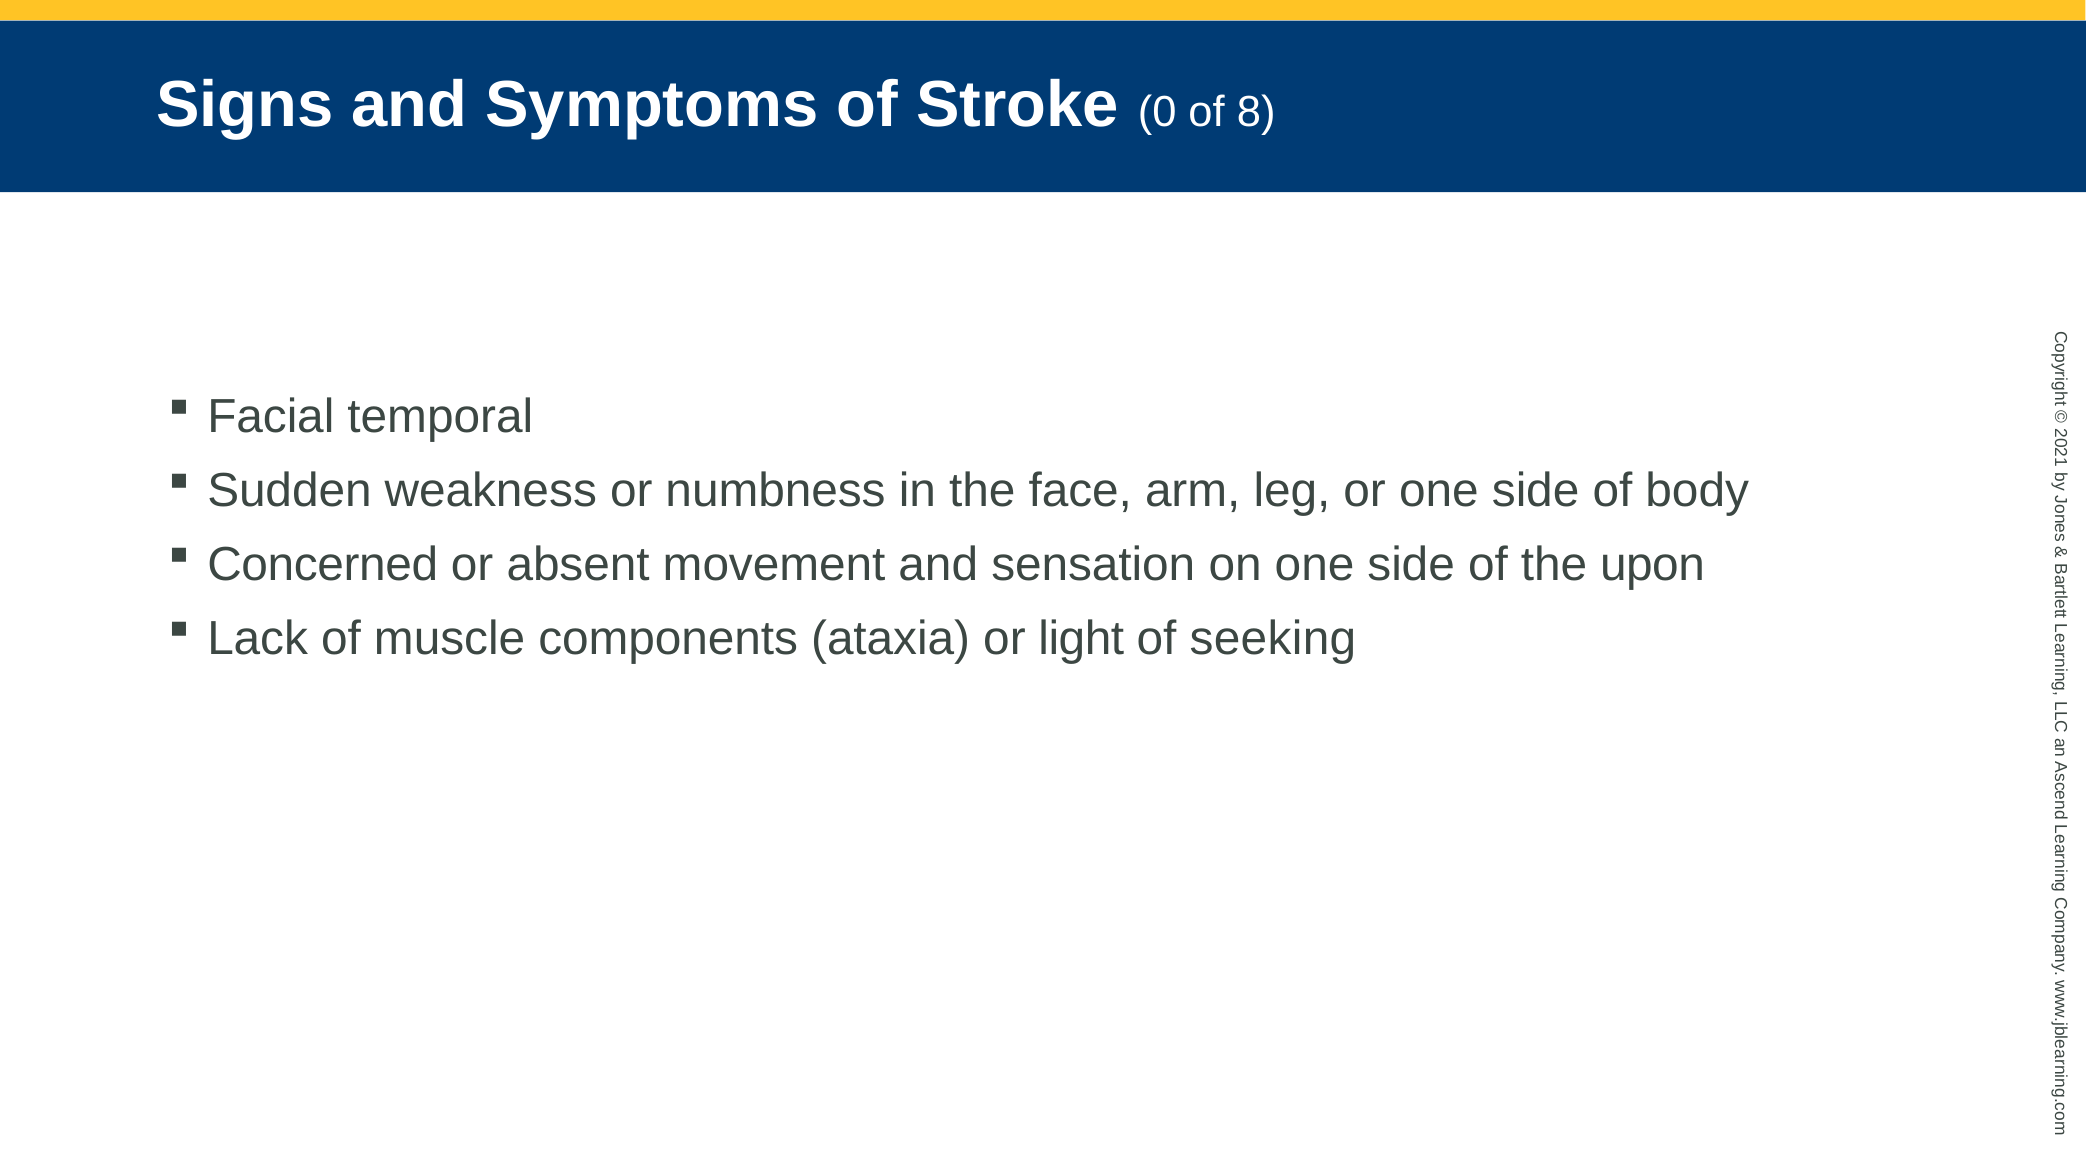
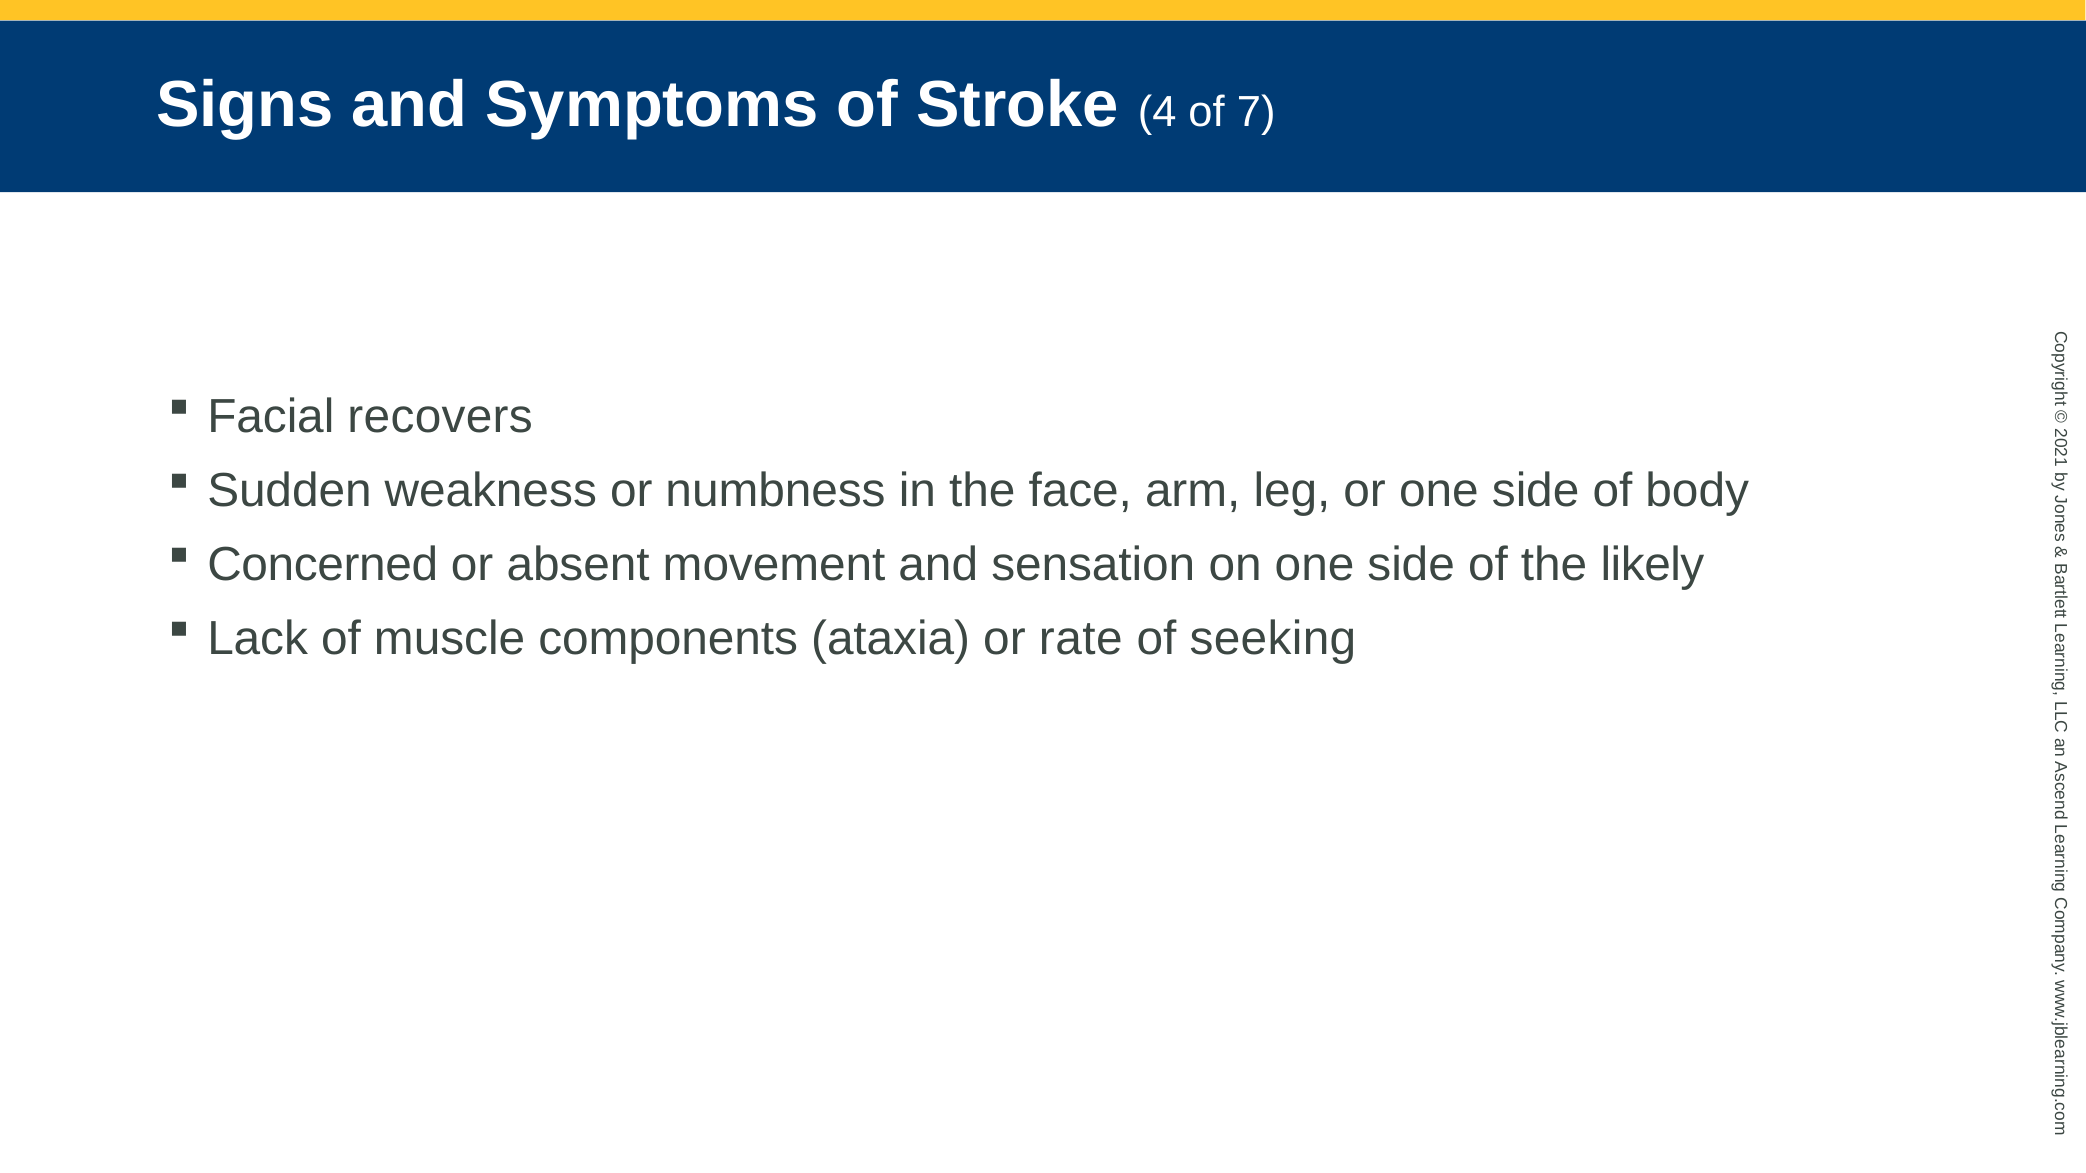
Stroke 0: 0 -> 4 (1157, 112)
8: 8 -> 7 (1256, 112)
temporal: temporal -> recovers (440, 417)
upon: upon -> likely (1652, 565)
light: light -> rate (1081, 639)
